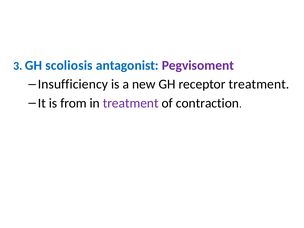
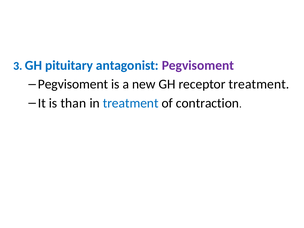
scoliosis: scoliosis -> pituitary (69, 65)
Insufficiency: Insufficiency -> Pegvisoment (73, 84)
from: from -> than (73, 103)
treatment colour: purple -> blue (131, 103)
